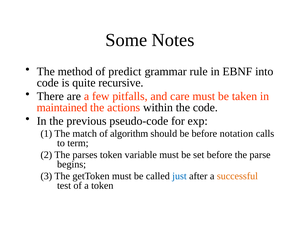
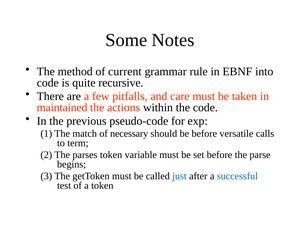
predict: predict -> current (125, 72)
algorithm: algorithm -> necessary (129, 134)
notation: notation -> versatile (236, 134)
successful colour: orange -> blue (237, 176)
